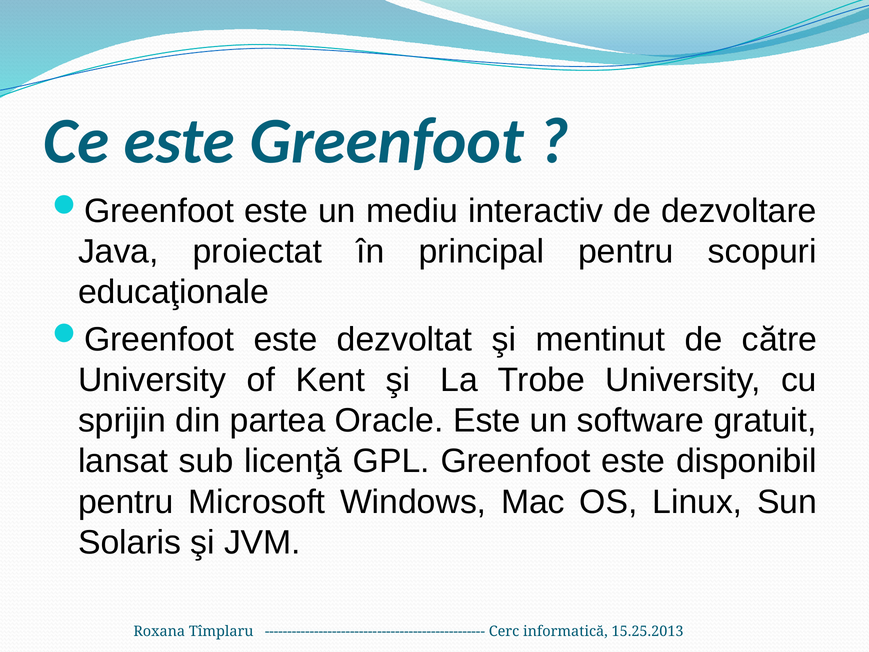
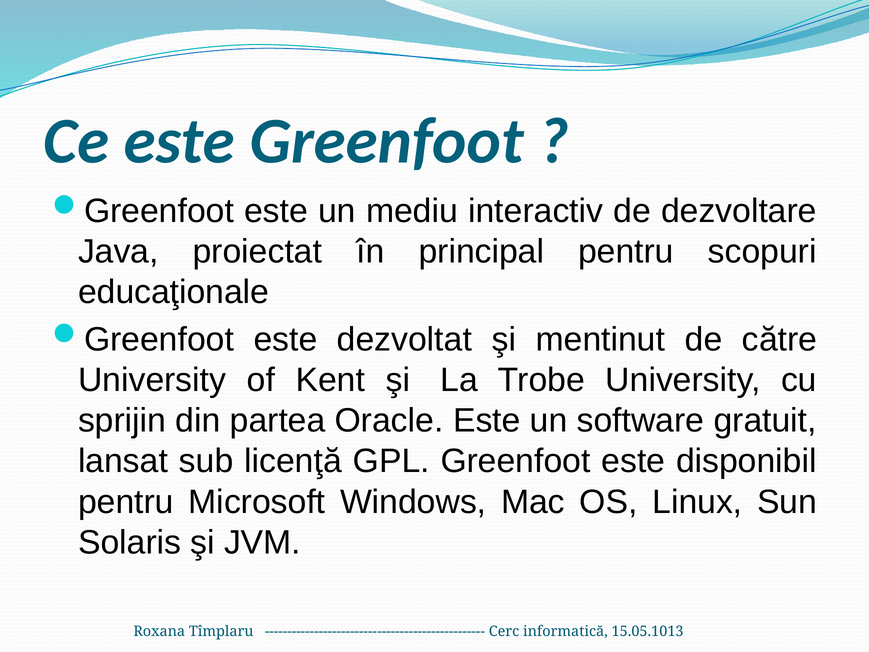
15.25.2013: 15.25.2013 -> 15.05.1013 (648, 631)
